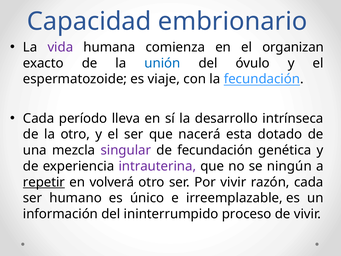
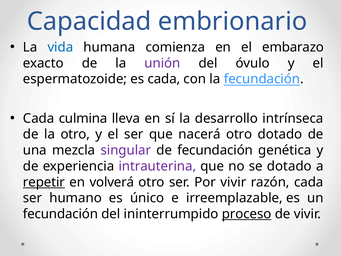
vida colour: purple -> blue (60, 47)
organizan: organizan -> embarazo (293, 47)
unión colour: blue -> purple (162, 63)
es viaje: viaje -> cada (164, 79)
período: período -> culmina (83, 118)
nacerá esta: esta -> otro (239, 134)
se ningún: ningún -> dotado (289, 166)
información: información -> fecundación (60, 214)
proceso underline: none -> present (247, 214)
